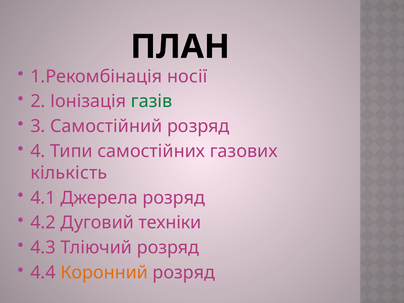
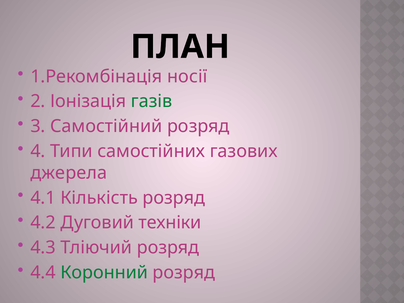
кількість: кількість -> джерела (69, 173)
Джерела: Джерела -> Кількість (99, 198)
Коронний colour: orange -> green (104, 273)
